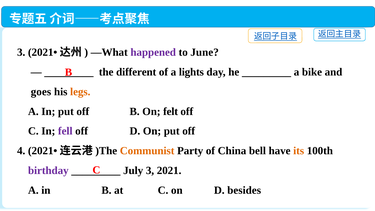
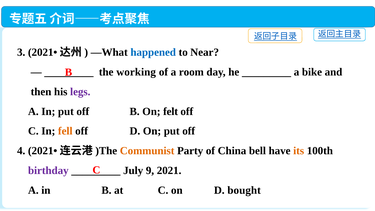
happened colour: purple -> blue (153, 52)
June: June -> Near (205, 52)
different: different -> working (136, 72)
lights: lights -> room (191, 72)
goes: goes -> then (41, 92)
legs colour: orange -> purple (80, 92)
fell colour: purple -> orange (65, 131)
July 3: 3 -> 9 (150, 170)
besides: besides -> bought (244, 190)
